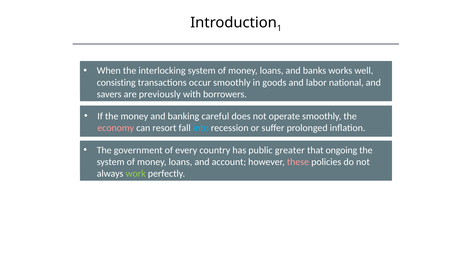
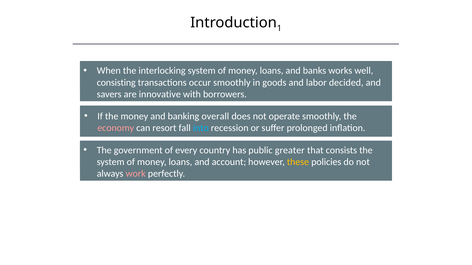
national: national -> decided (346, 83)
previously: previously -> innovative (160, 94)
careful: careful -> overall (215, 116)
ongoing: ongoing -> consists (341, 150)
these colour: pink -> yellow (298, 162)
work colour: light green -> pink (136, 174)
